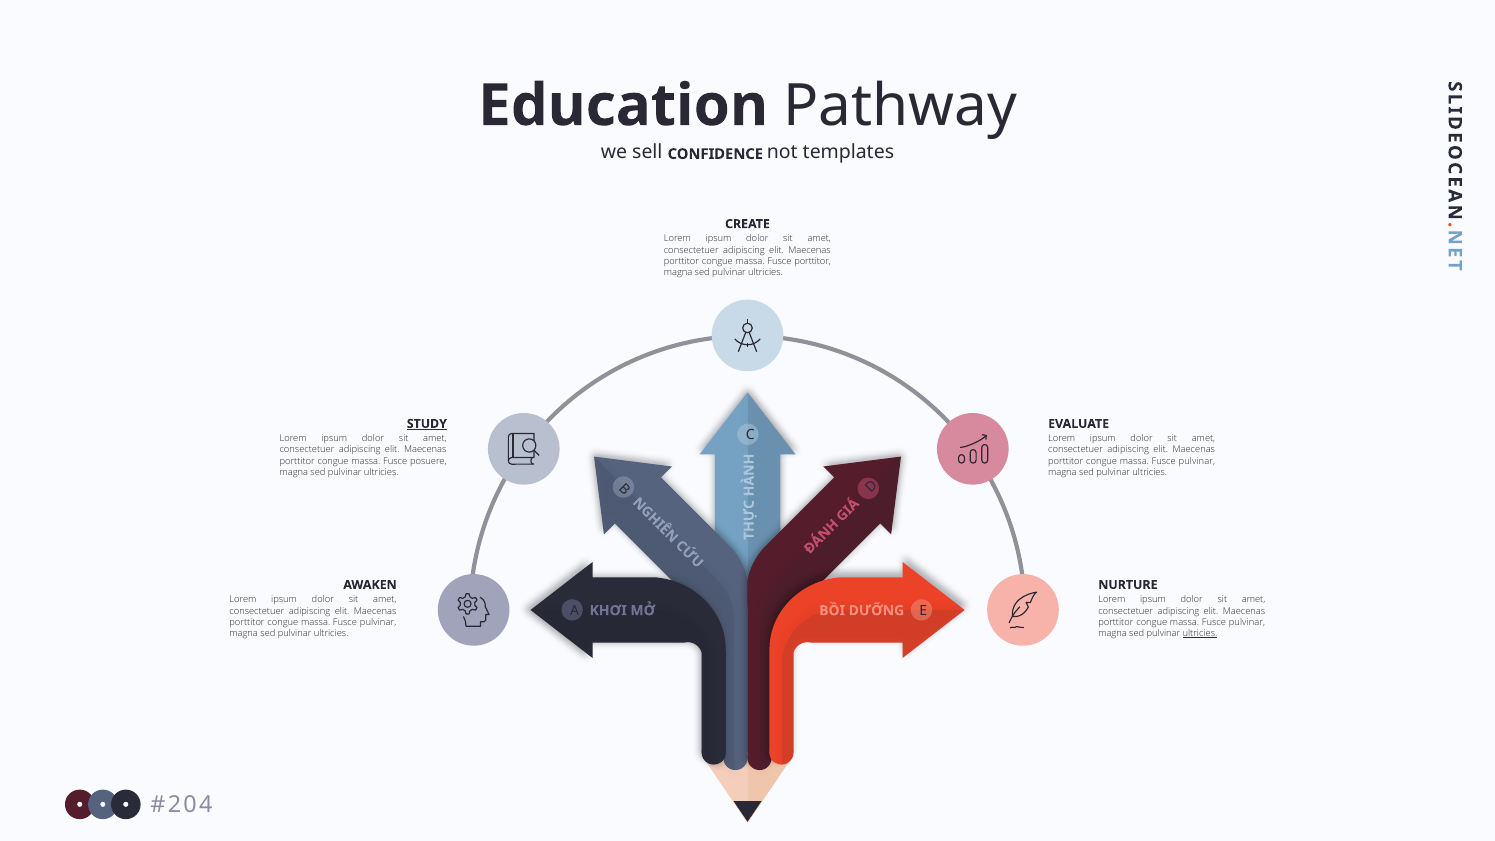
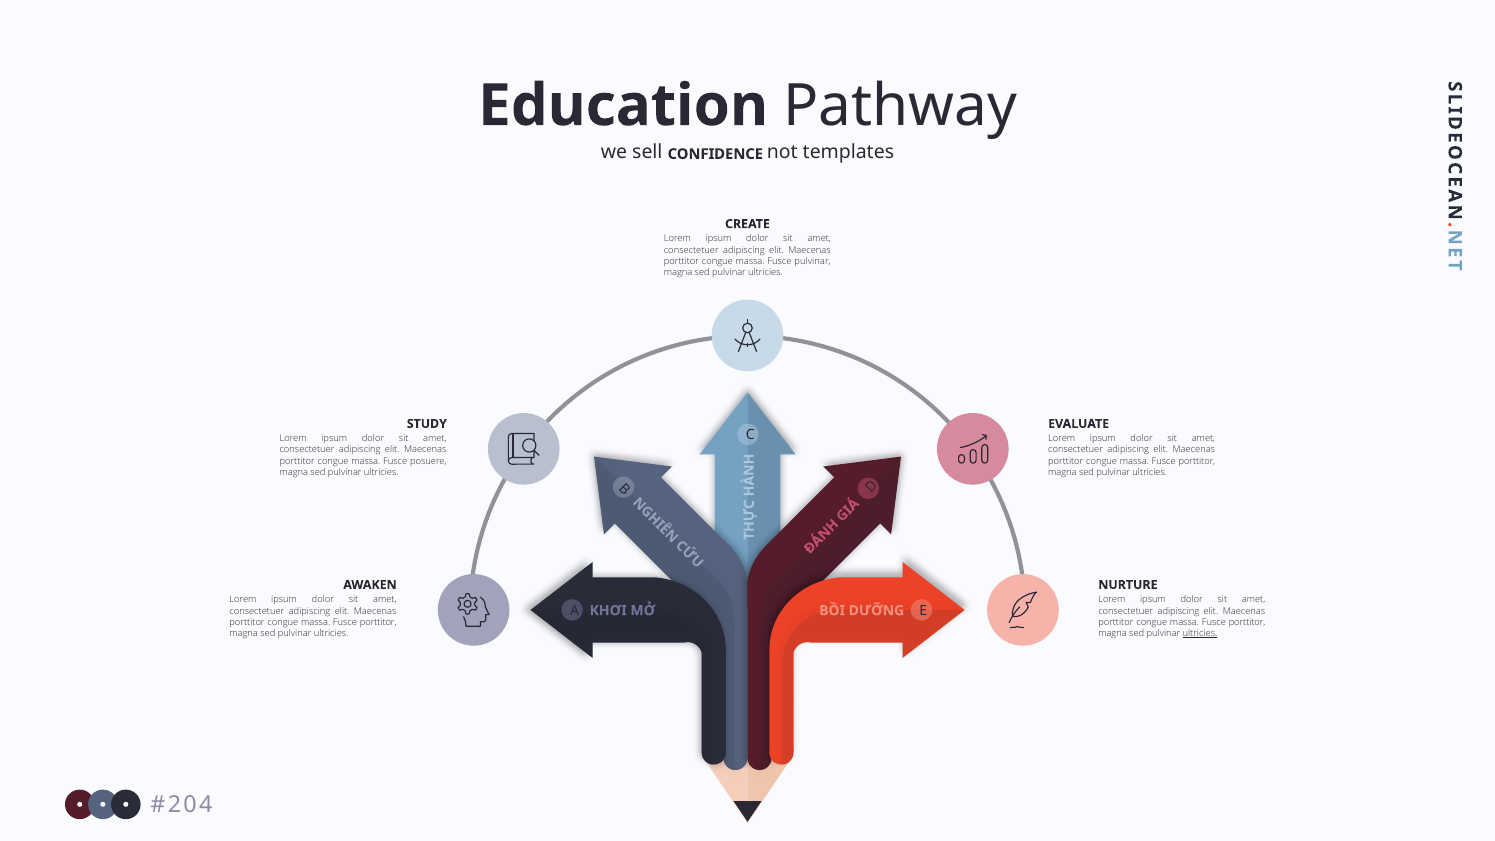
Fusce porttitor: porttitor -> pulvinar (813, 261)
STUDY underline: present -> none (427, 424)
pulvinar: pulvinar -> porttitor (1197, 461)
pulvinar: pulvinar -> porttitor (378, 622)
pulvinar: pulvinar -> porttitor (1247, 622)
